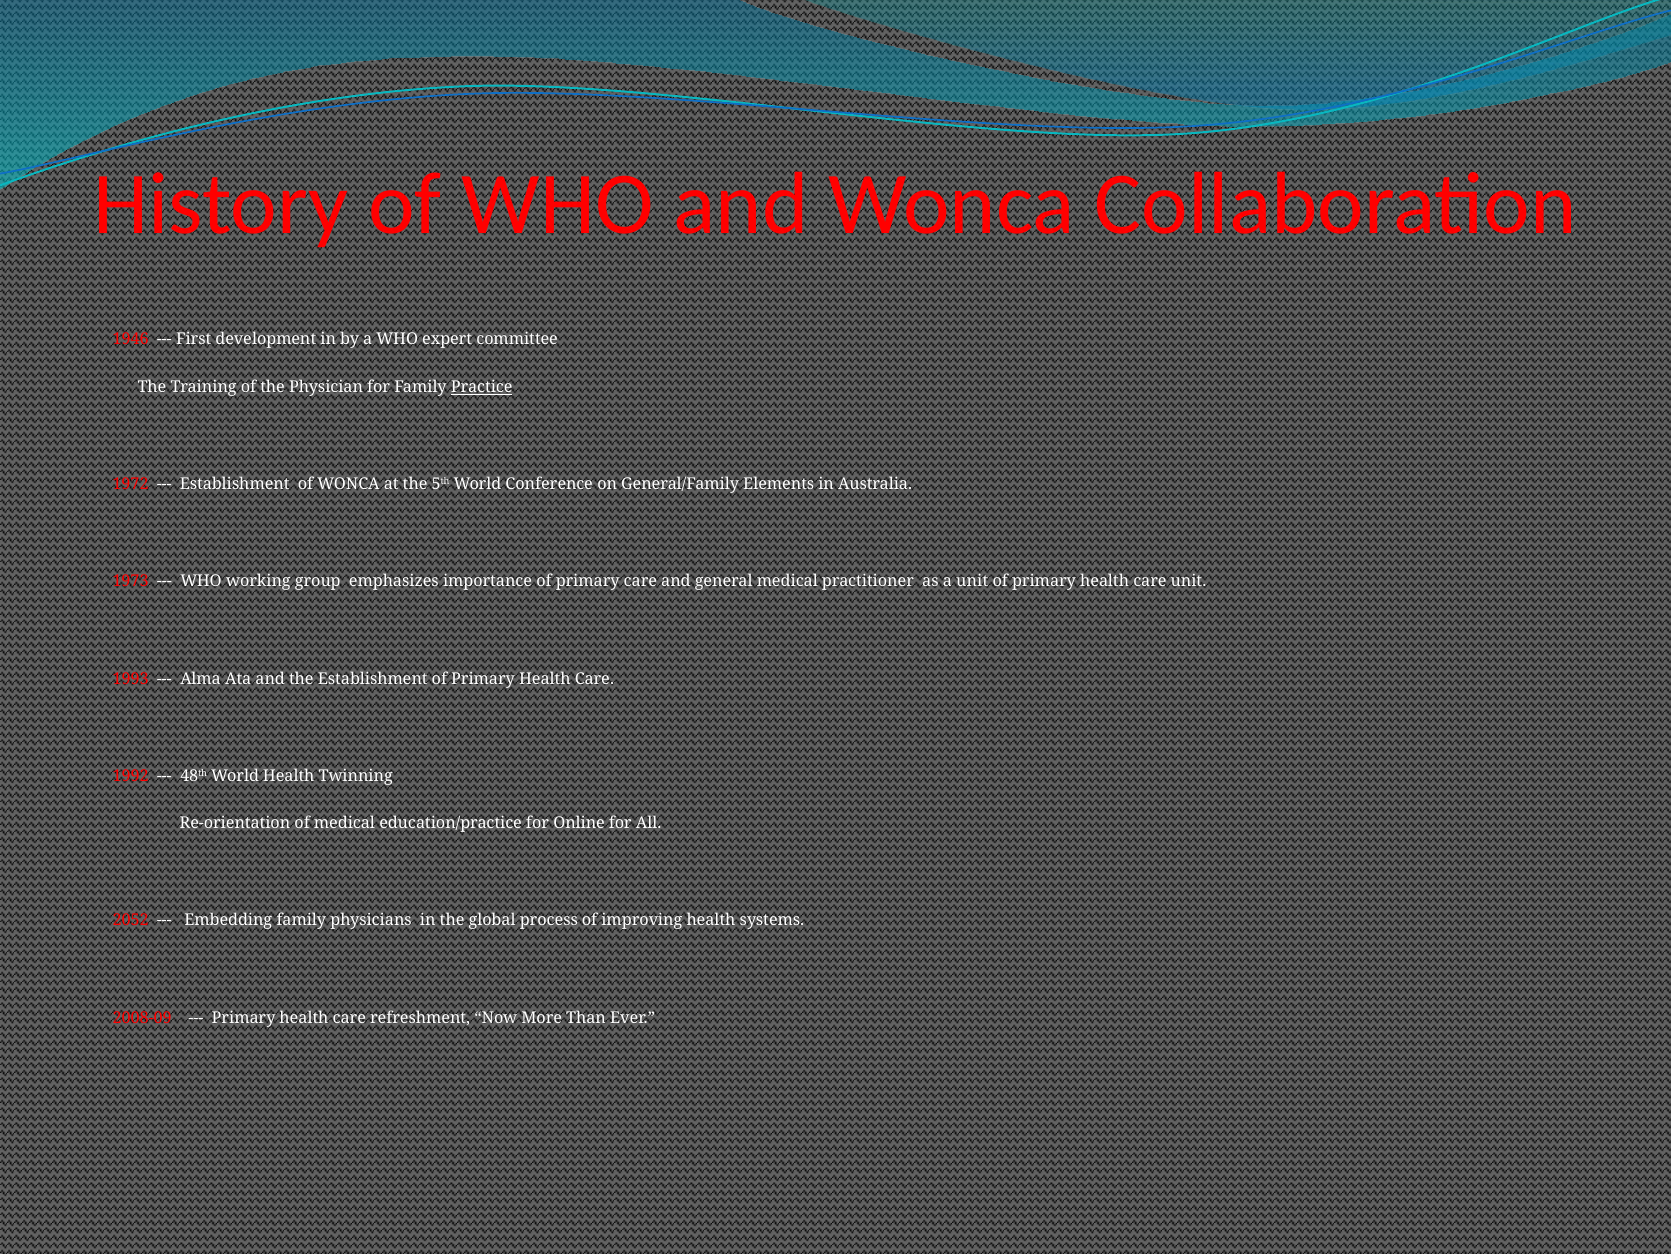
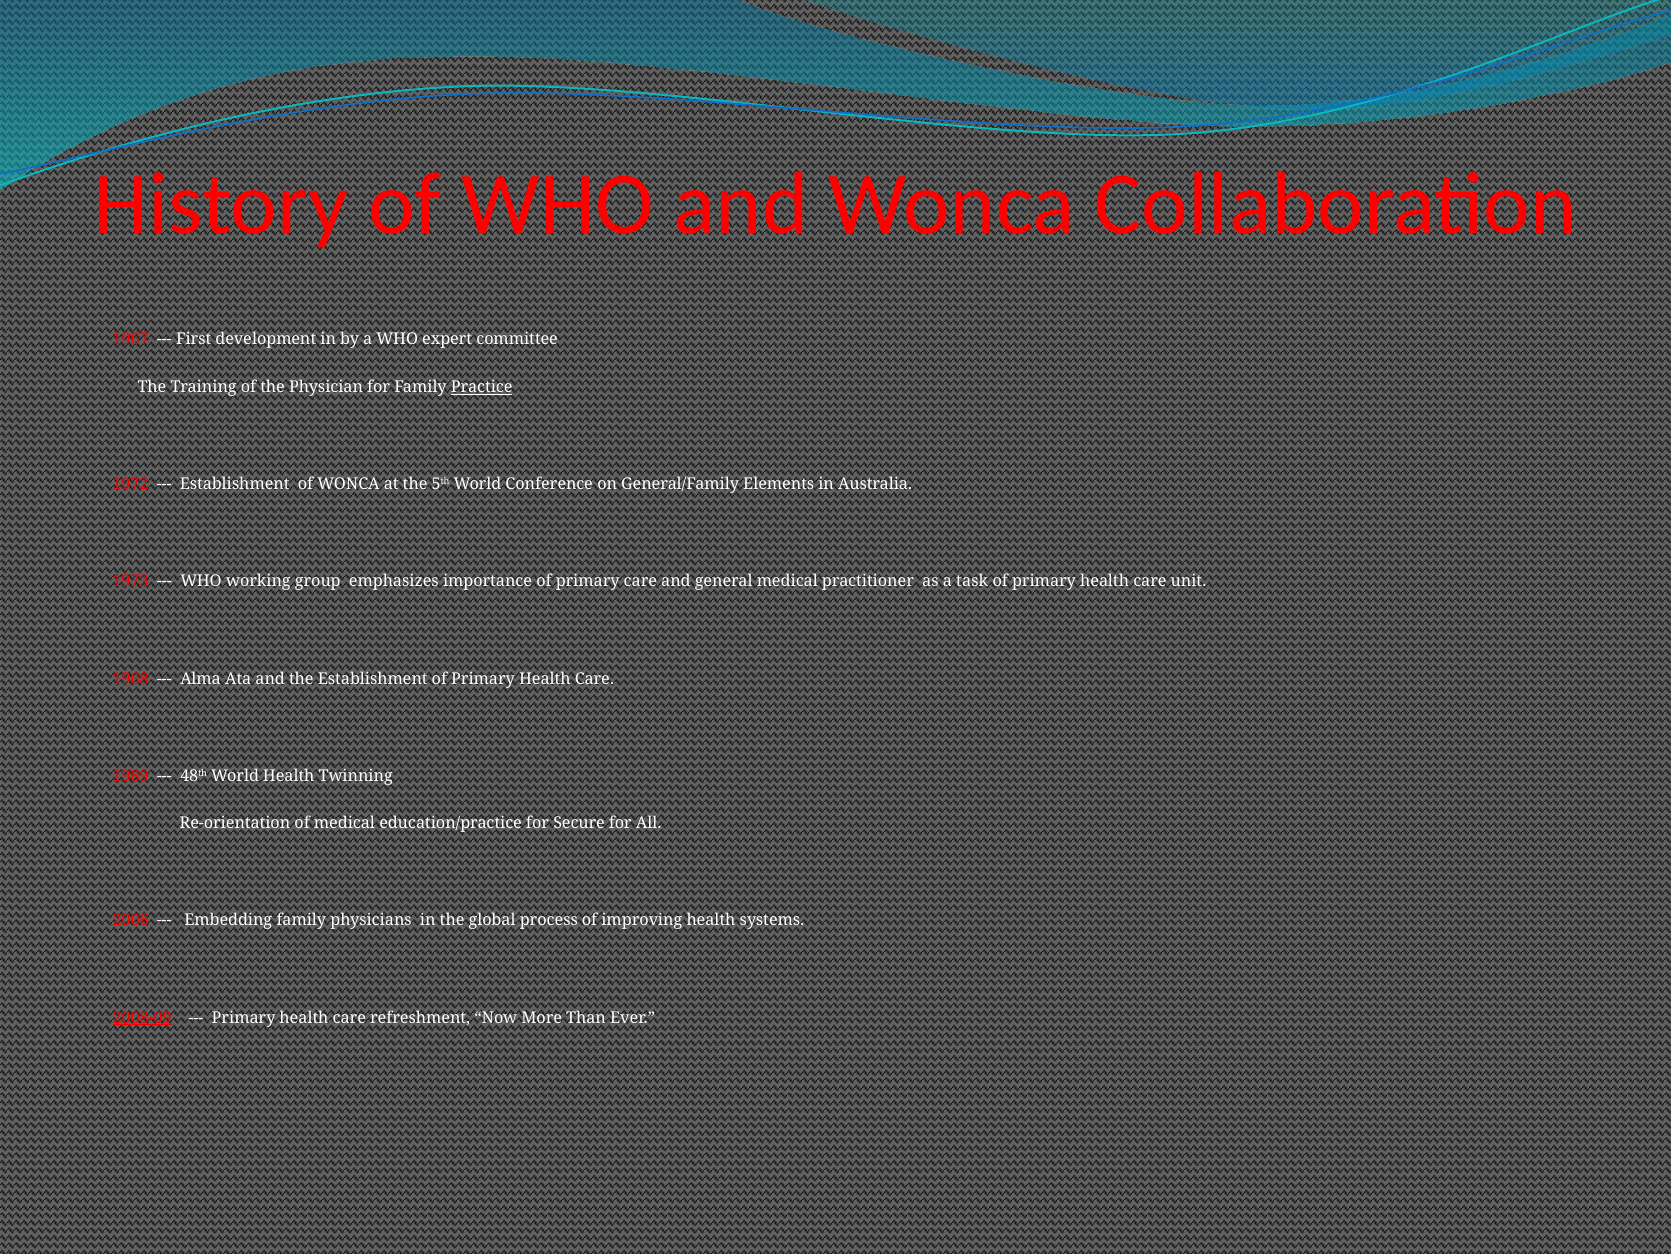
1946: 1946 -> 1967 (131, 339)
a unit: unit -> task (972, 581)
1993: 1993 -> 1968 (131, 678)
1992: 1992 -> 1989 (131, 775)
Online: Online -> Secure (579, 823)
2052: 2052 -> 2006 (131, 920)
2008-09 underline: none -> present (142, 1017)
